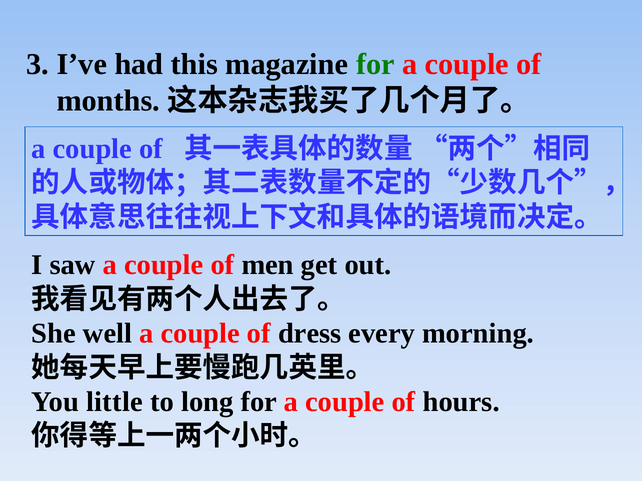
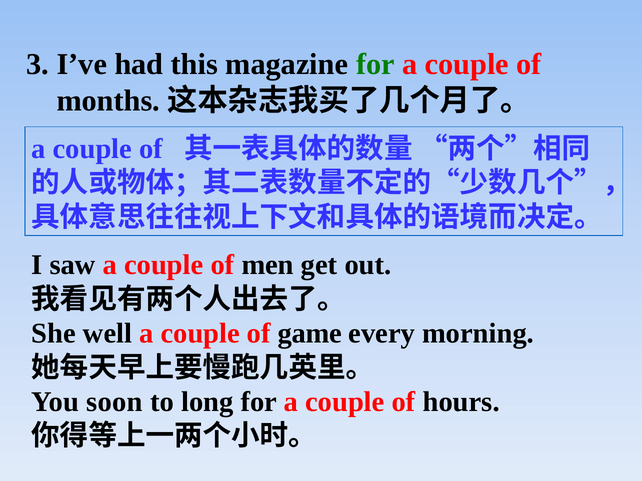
dress: dress -> game (310, 334)
little: little -> soon (114, 402)
